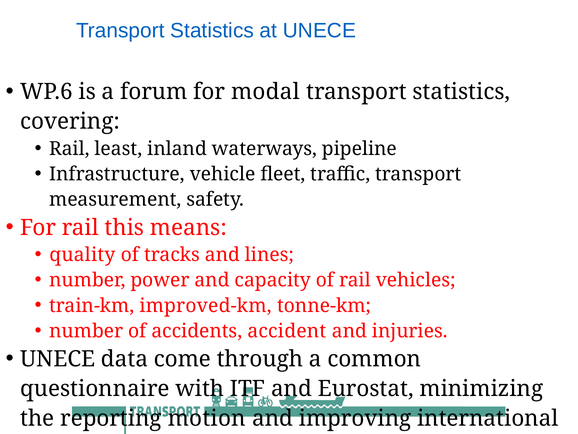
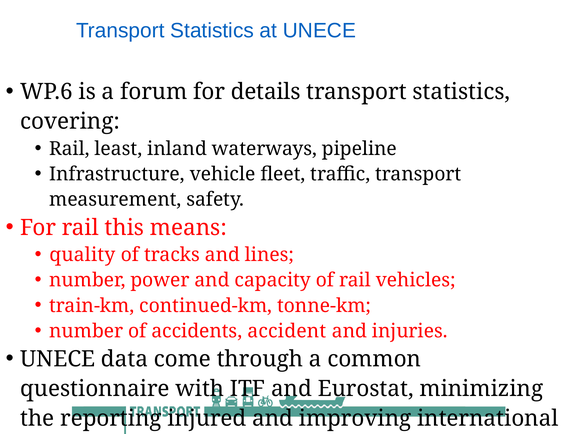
modal: modal -> details (266, 92)
improved-km: improved-km -> continued-km (206, 305)
motion: motion -> injured (207, 418)
